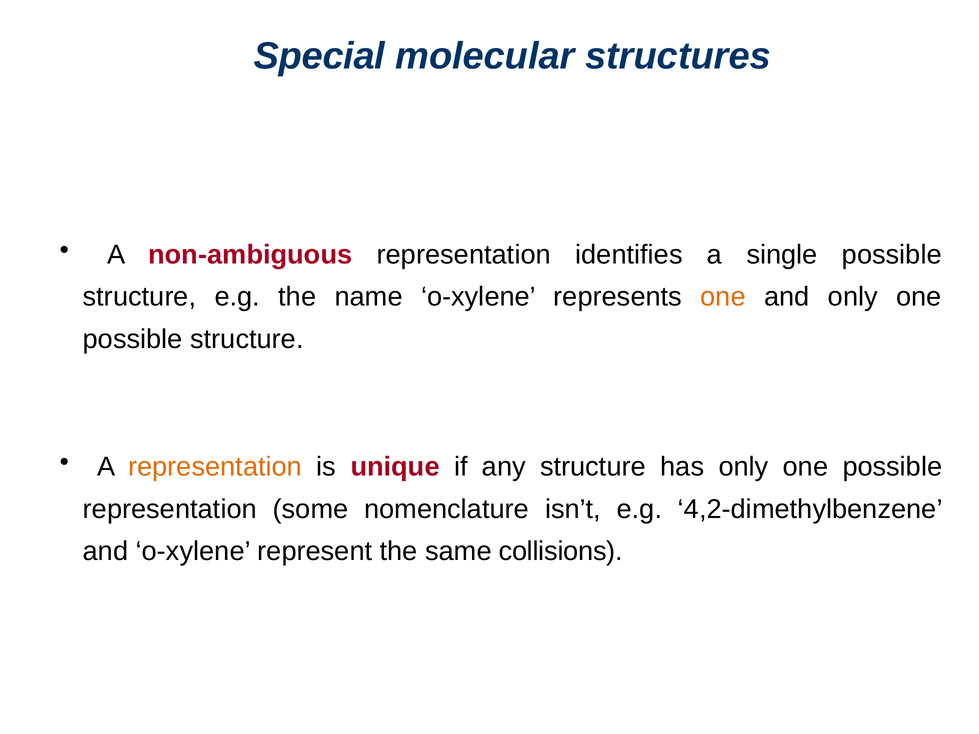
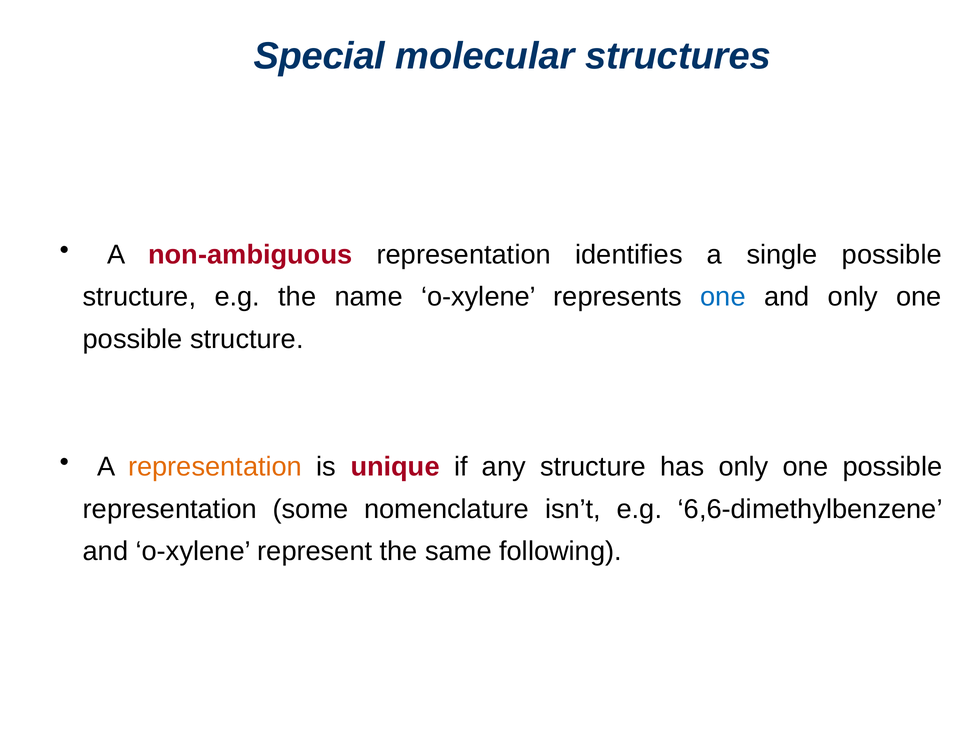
one colour: orange -> blue (723, 297)
4,2-dimethylbenzene: 4,2-dimethylbenzene -> 6,6-dimethylbenzene (810, 509)
collisions: collisions -> following (561, 552)
